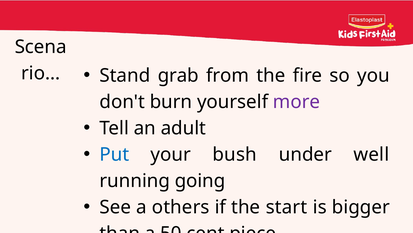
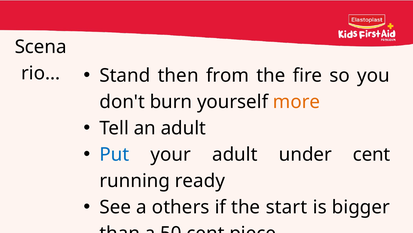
grab: grab -> then (178, 75)
more colour: purple -> orange (296, 102)
your bush: bush -> adult (235, 154)
under well: well -> cent (372, 154)
going: going -> ready (200, 180)
